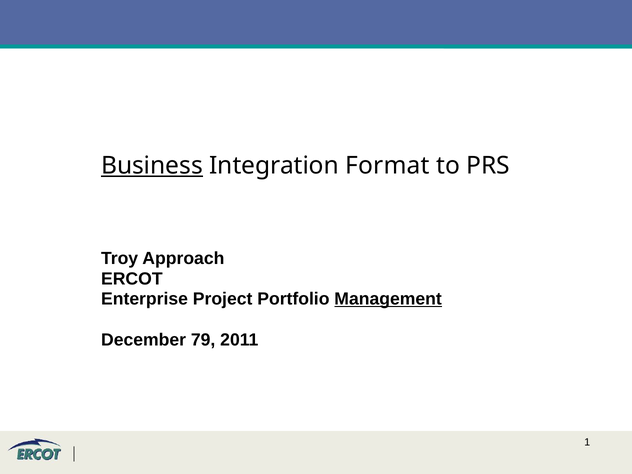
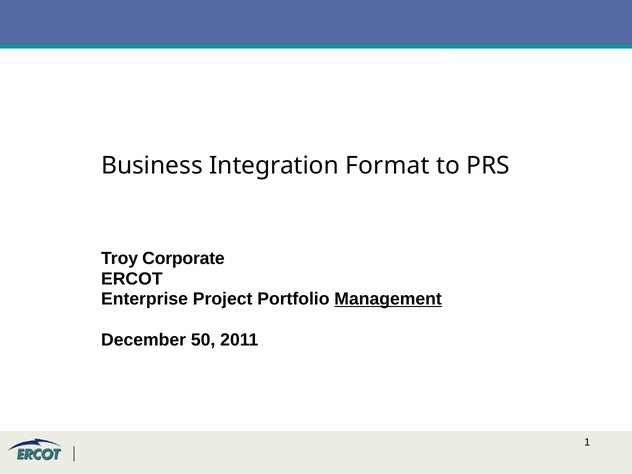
Business underline: present -> none (152, 166)
Approach: Approach -> Corporate (183, 258)
79: 79 -> 50 (203, 340)
